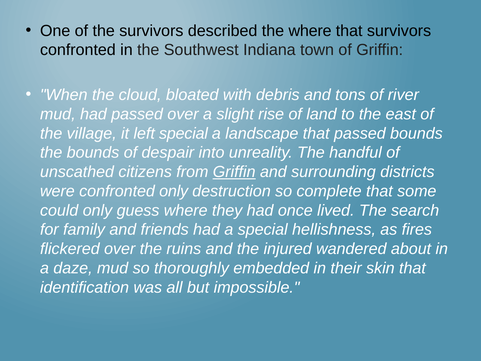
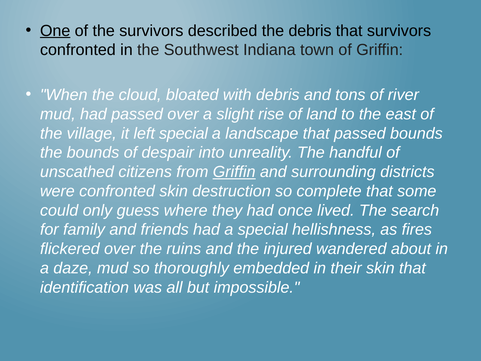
One underline: none -> present (55, 31)
the where: where -> debris (310, 31)
confronted only: only -> skin (174, 191)
